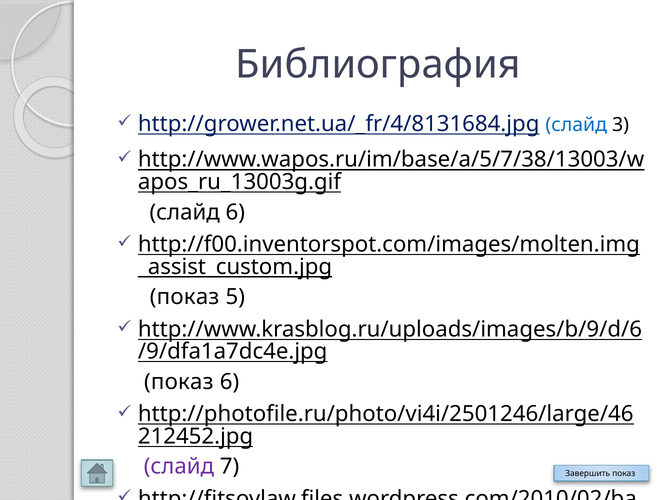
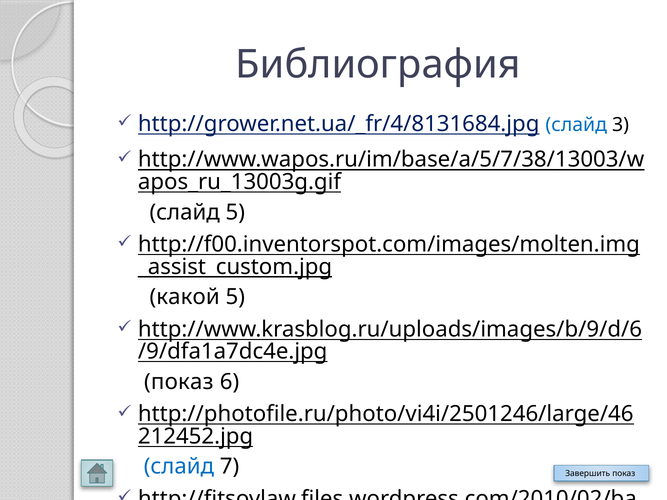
слайд 6: 6 -> 5 (235, 212)
показ: показ -> какой (185, 297)
слайд colour: purple -> blue (179, 467)
